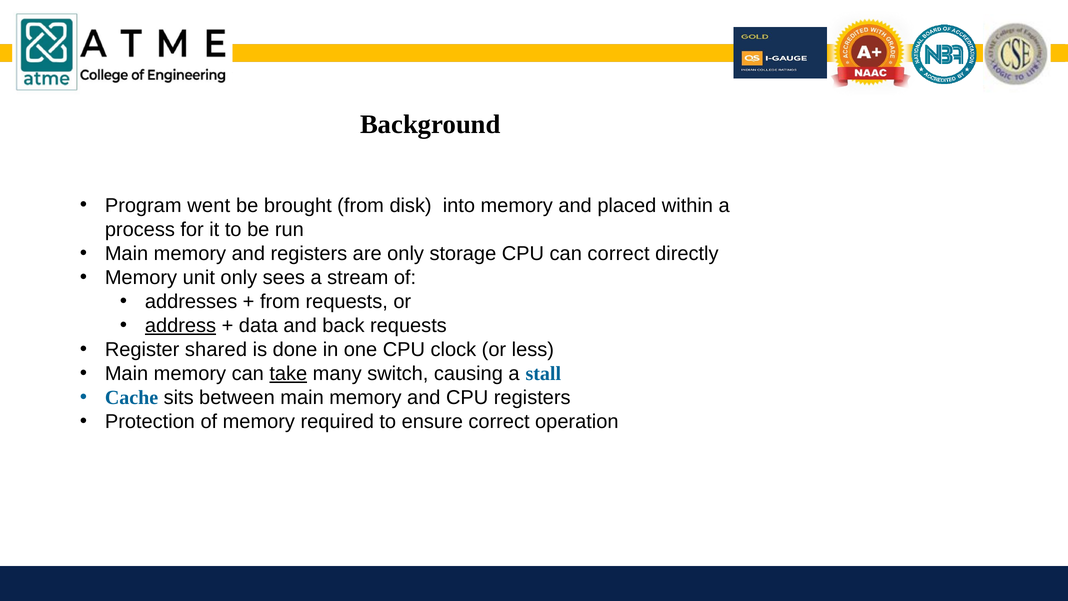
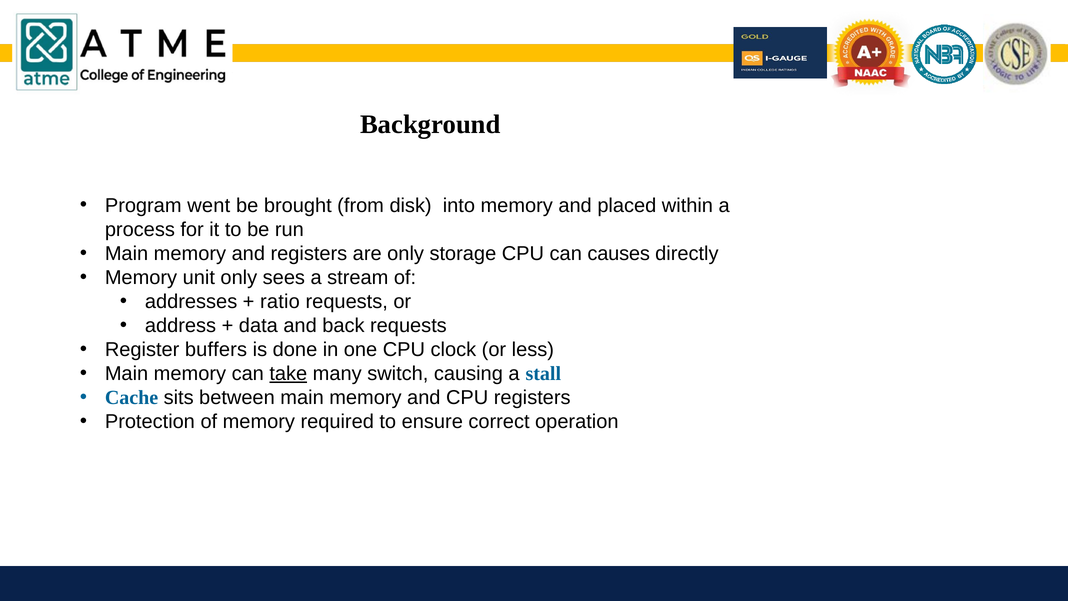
can correct: correct -> causes (619, 253)
from: from -> ratio (280, 301)
address underline: present -> none (181, 325)
shared: shared -> buffers (216, 350)
